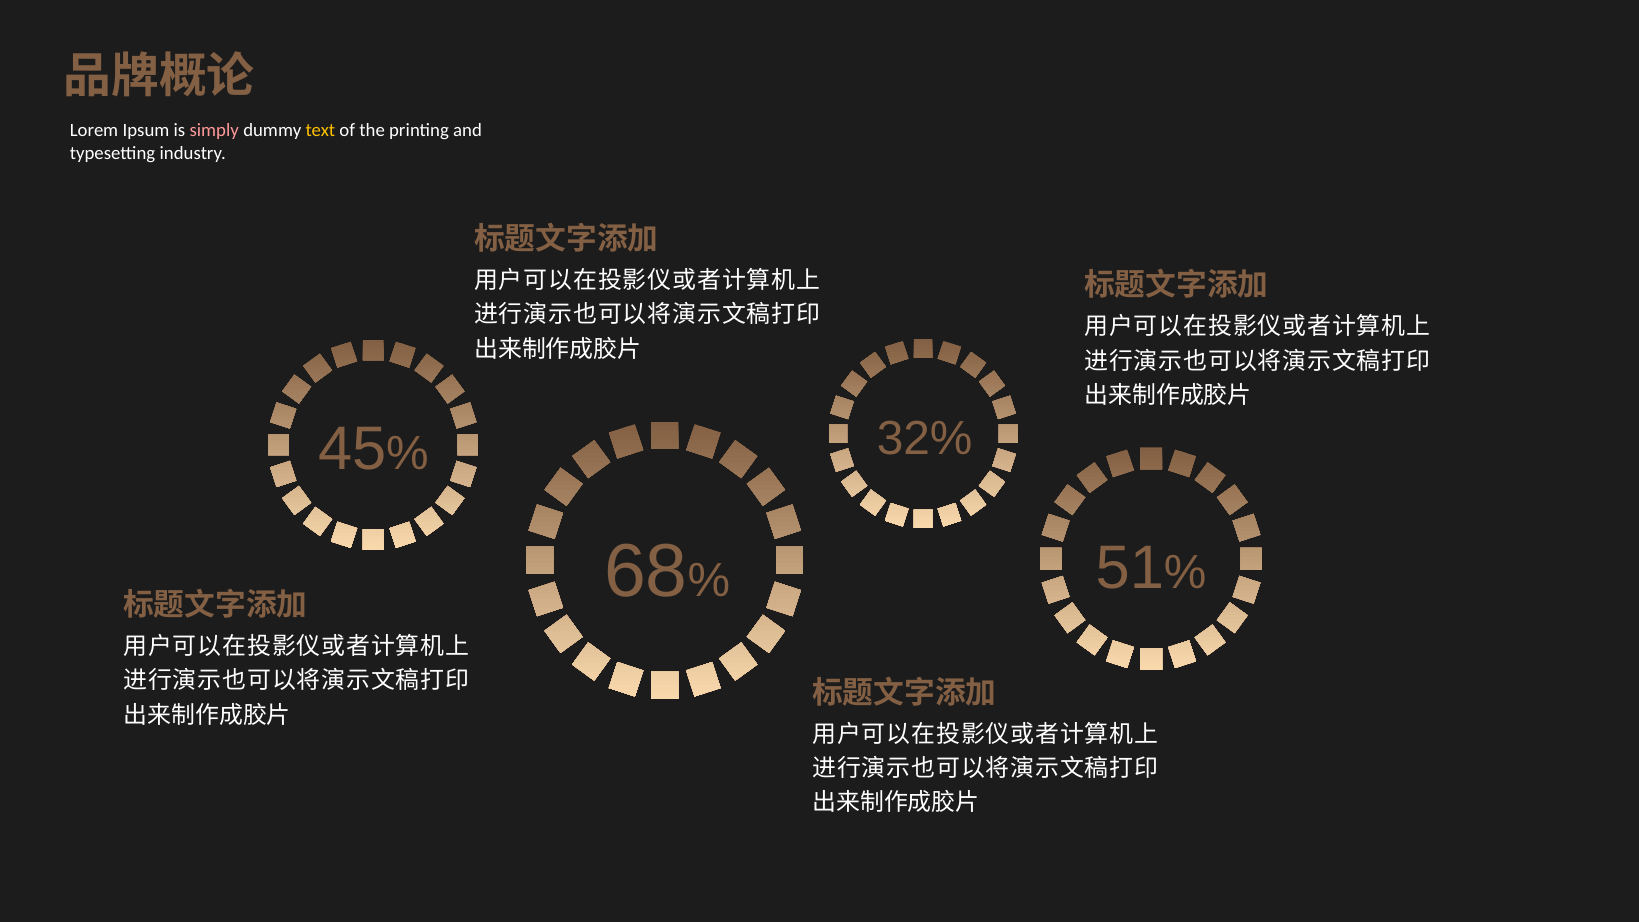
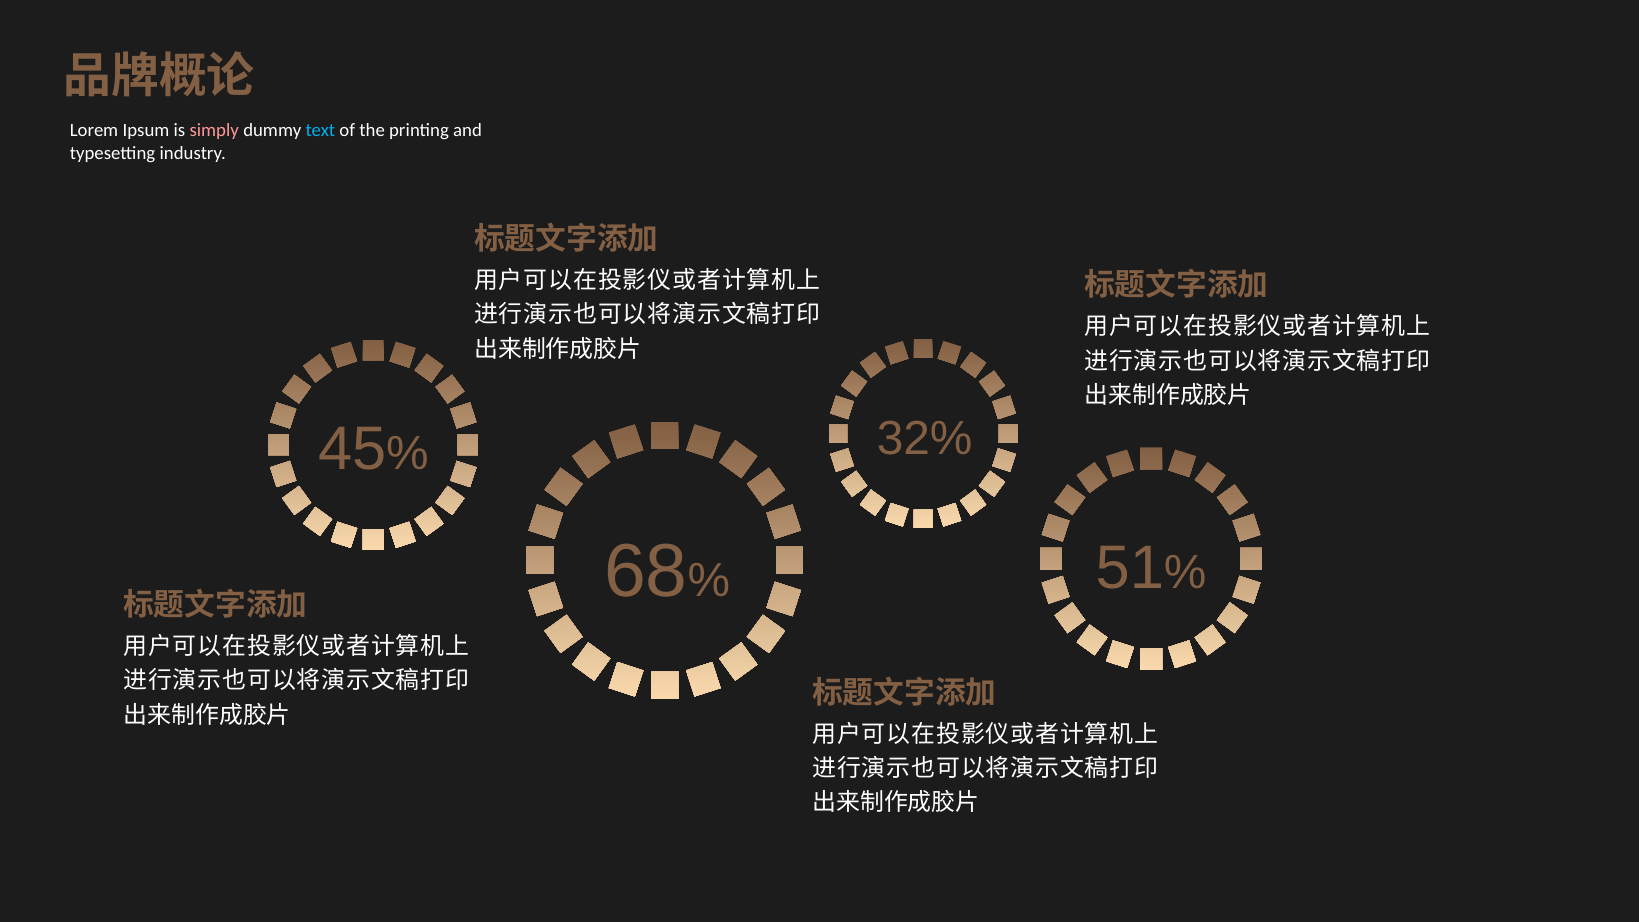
text colour: yellow -> light blue (320, 131)
